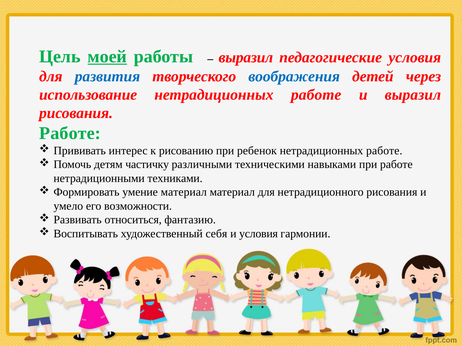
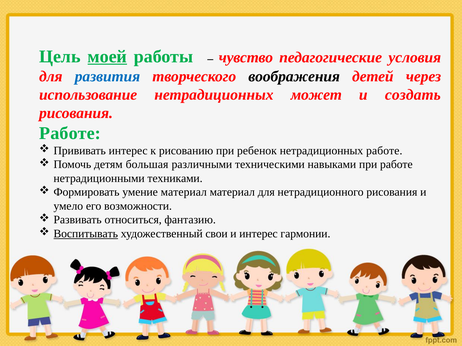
выразил: выразил -> чувство (246, 57)
воображения colour: blue -> black (294, 76)
использование нетрадиционных работе: работе -> может (316, 95)
и выразил: выразил -> создать (413, 95)
частичку: частичку -> большая (147, 165)
Воспитывать underline: none -> present (86, 234)
себя: себя -> свои (217, 234)
и условия: условия -> интерес (258, 234)
